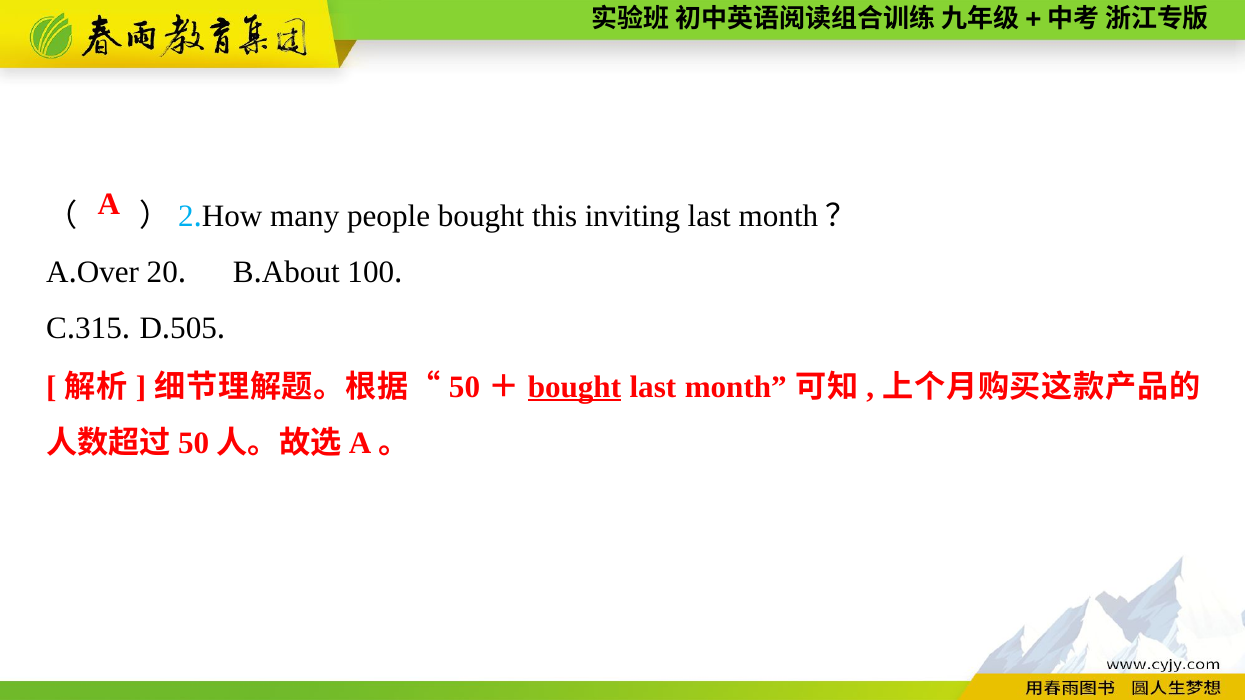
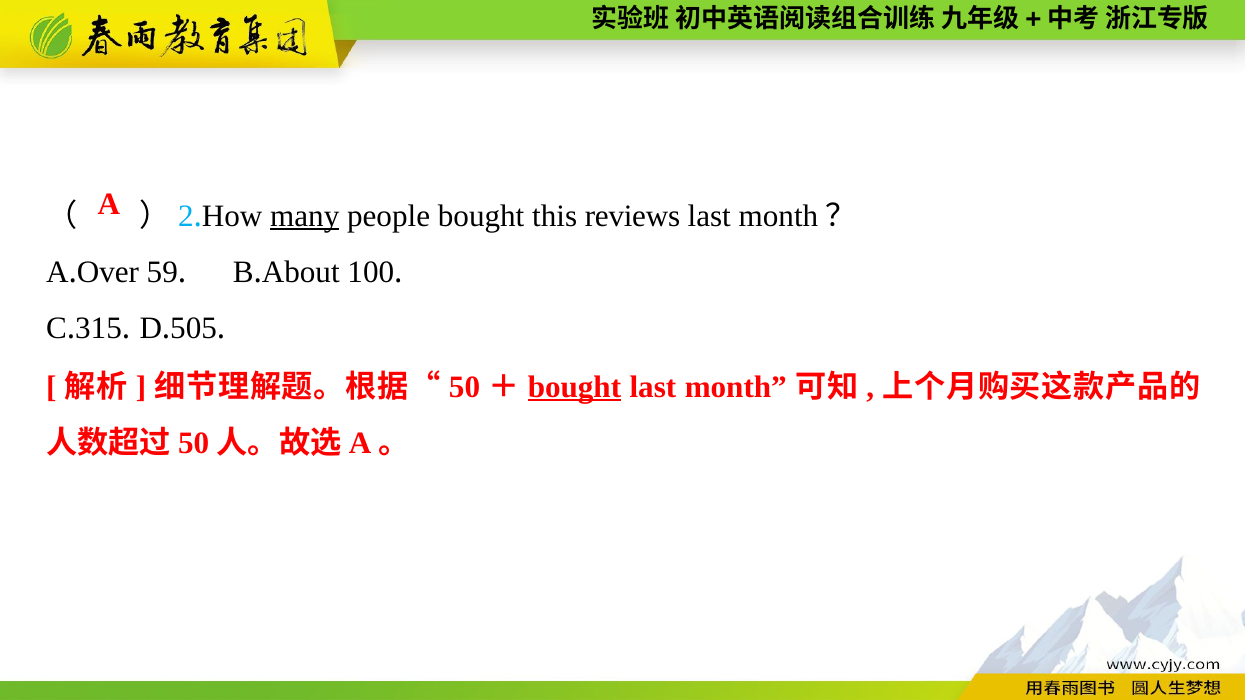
many underline: none -> present (305, 216)
inviting: inviting -> reviews (632, 216)
20: 20 -> 59 (162, 272)
